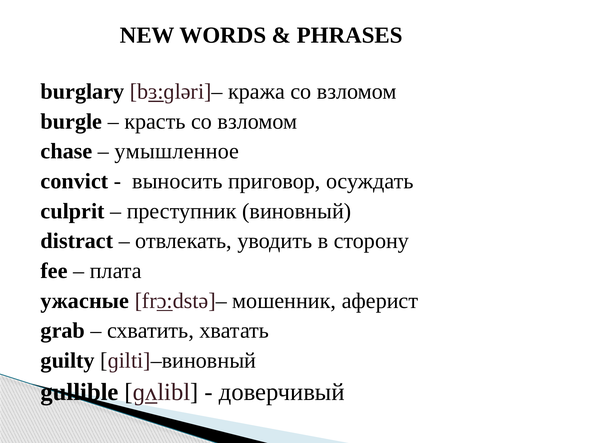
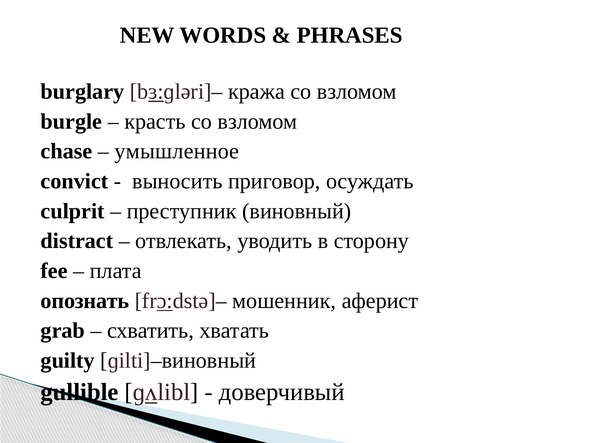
ужасные: ужасные -> опознать (85, 301)
